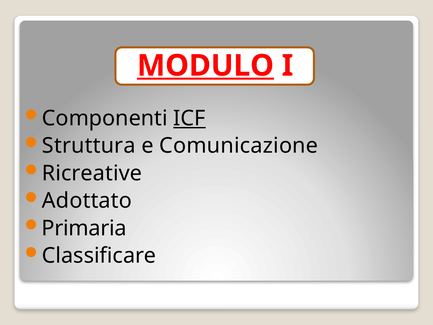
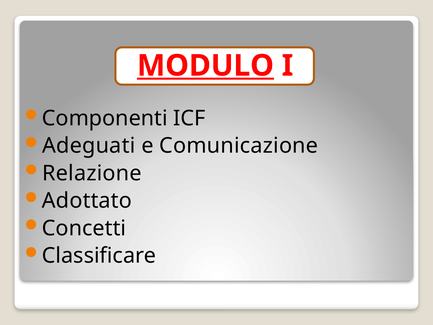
ICF underline: present -> none (189, 118)
Struttura: Struttura -> Adeguati (89, 146)
Ricreative: Ricreative -> Relazione (92, 173)
Primaria: Primaria -> Concetti (84, 228)
